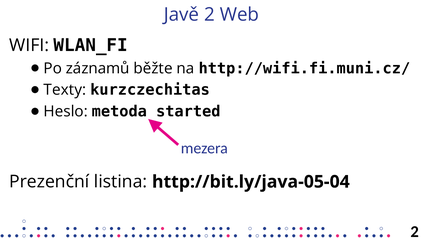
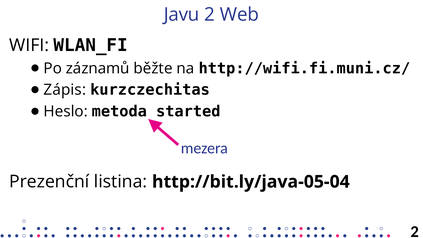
Javě: Javě -> Javu (182, 15)
Texty: Texty -> Zápis (65, 90)
